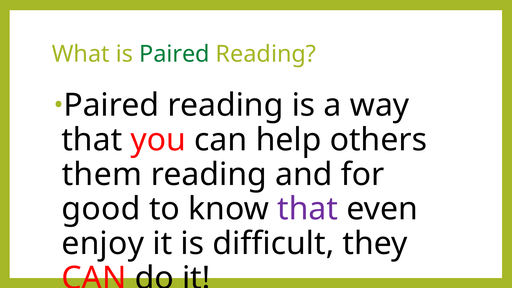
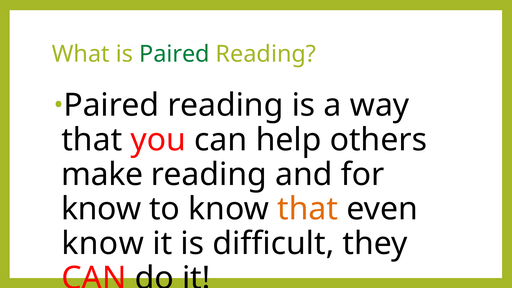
them: them -> make (102, 175)
good: good -> know (101, 209)
that colour: purple -> orange (308, 209)
enjoy: enjoy -> know (103, 244)
